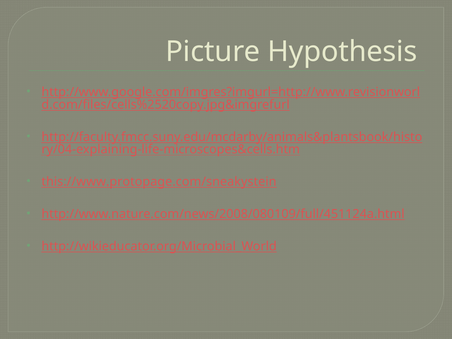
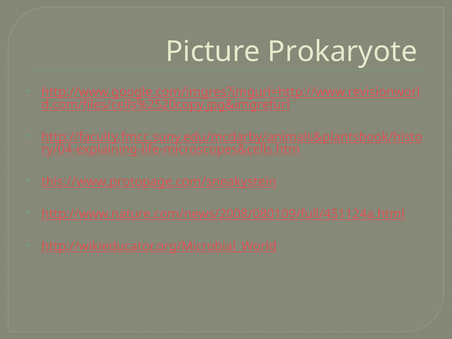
Hypothesis: Hypothesis -> Prokaryote (342, 51)
